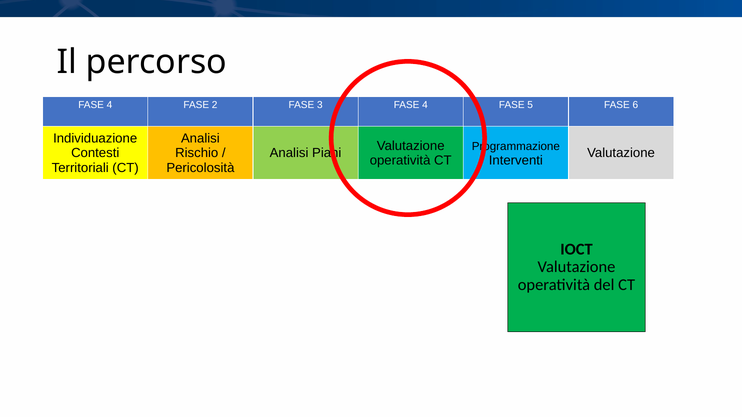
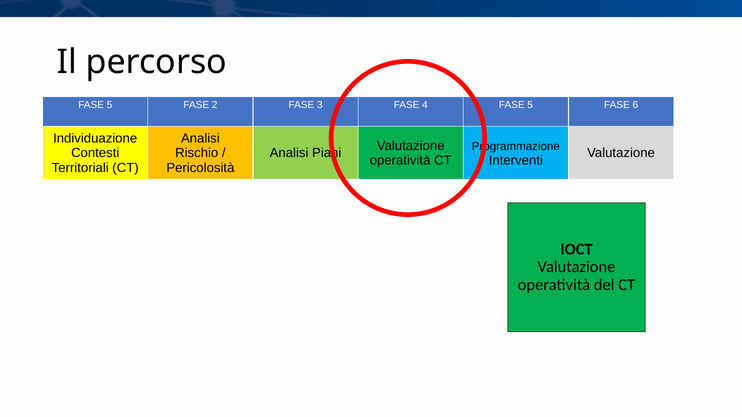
4: 4 -> 5 (109, 105)
